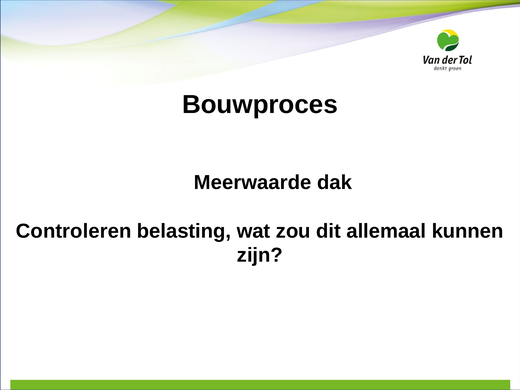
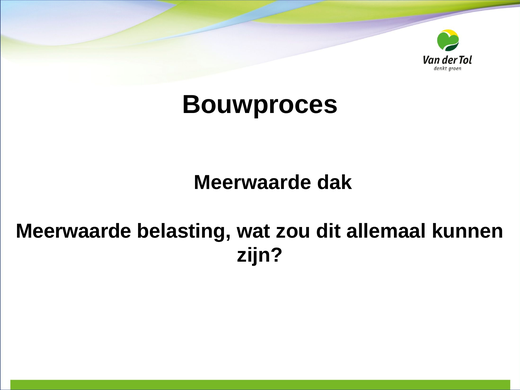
Controleren: Controleren -> Meerwaarde (74, 231)
